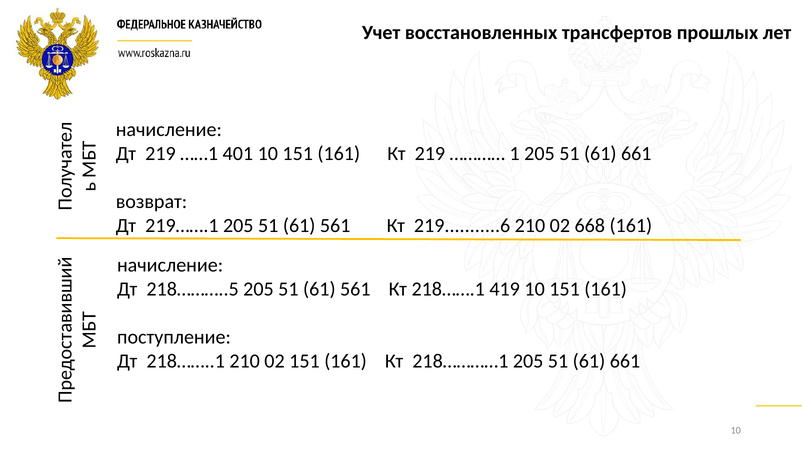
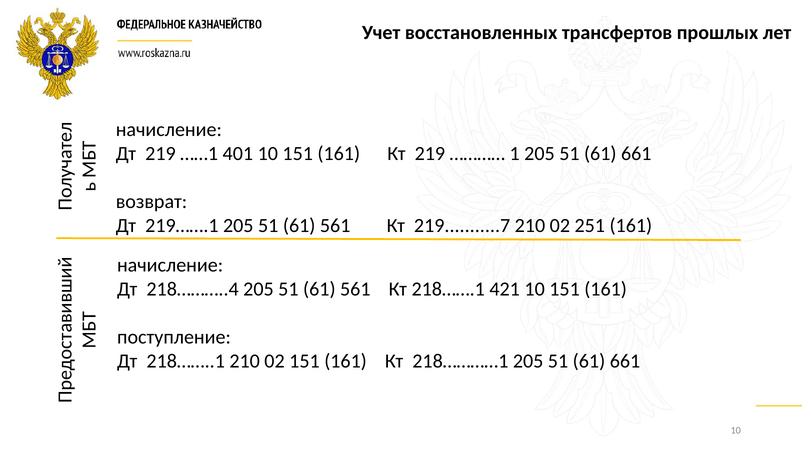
219...........6: 219...........6 -> 219...........7 (462, 226)
668: 668 -> 251 (590, 226)
218………..5: 218………..5 -> 218………..4 (193, 289)
419: 419 -> 421 (505, 289)
